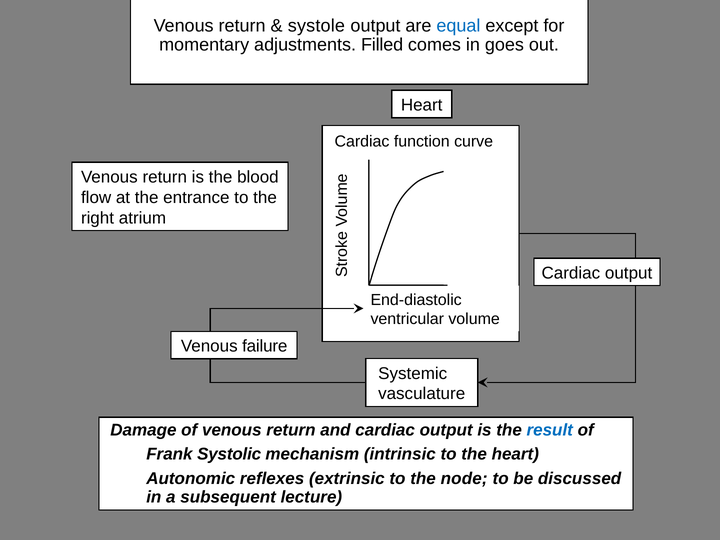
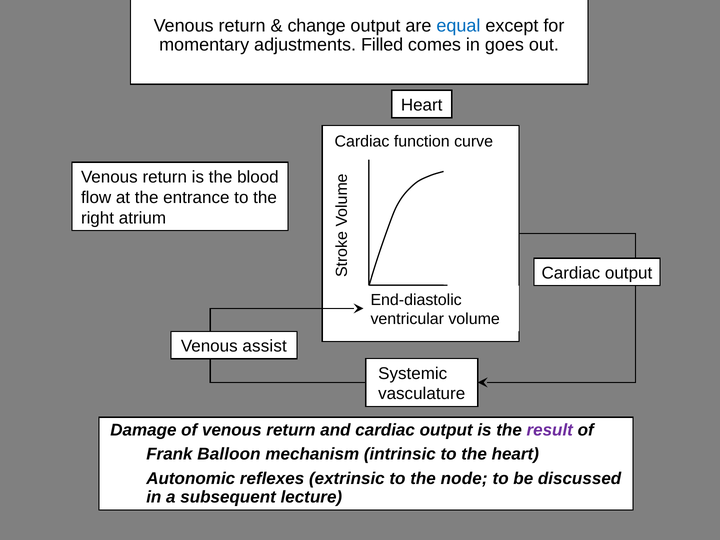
systole: systole -> change (317, 26)
failure: failure -> assist (265, 346)
result colour: blue -> purple (550, 430)
Systolic: Systolic -> Balloon (229, 454)
